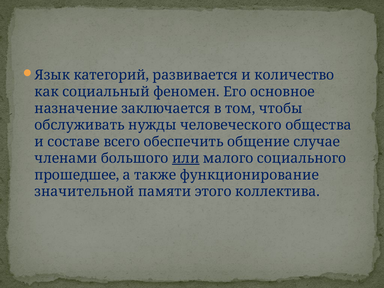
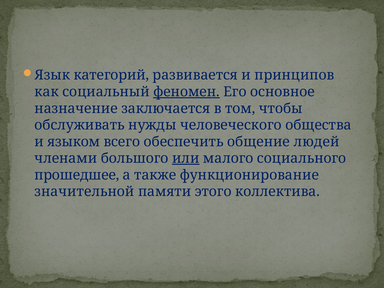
количество: количество -> принципов (294, 75)
феномен underline: none -> present (186, 92)
составе: составе -> языком (74, 142)
случае: случае -> людей (317, 142)
